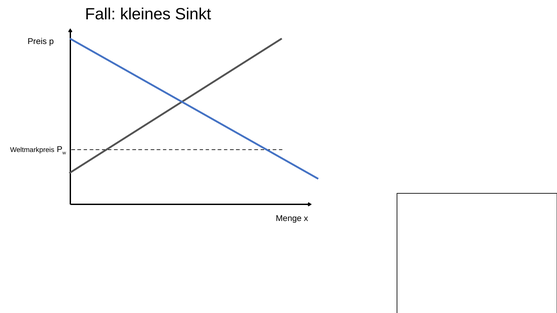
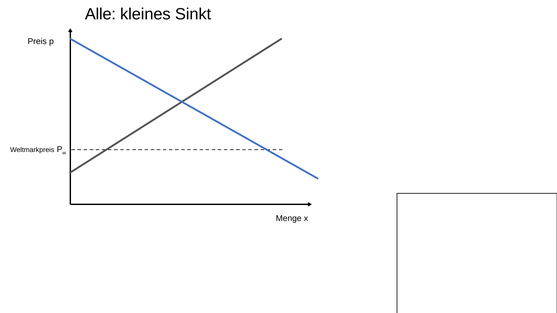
Fall: Fall -> Alle (100, 14)
